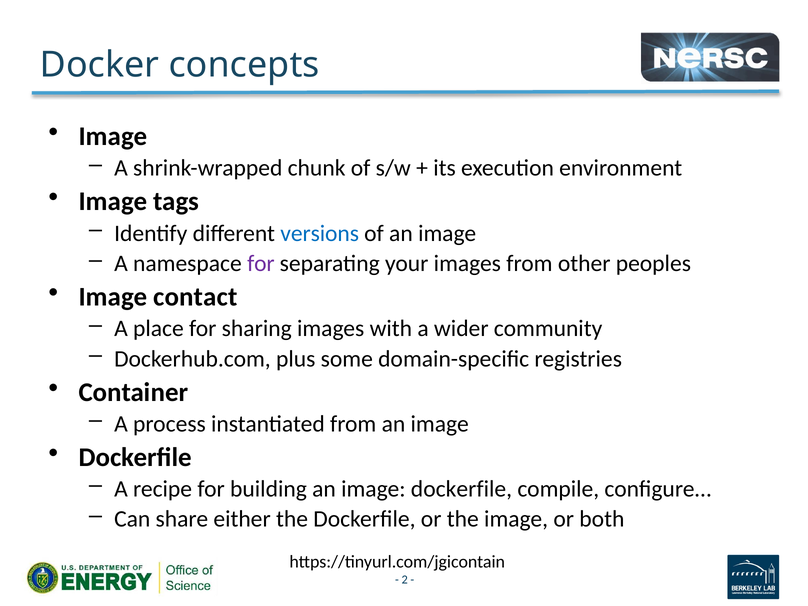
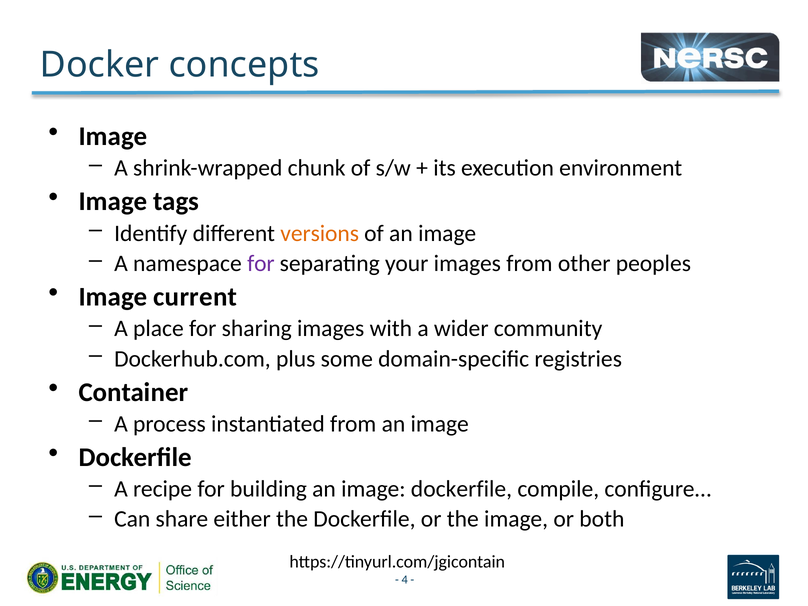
versions colour: blue -> orange (320, 233)
contact: contact -> current (195, 297)
2: 2 -> 4 (405, 580)
